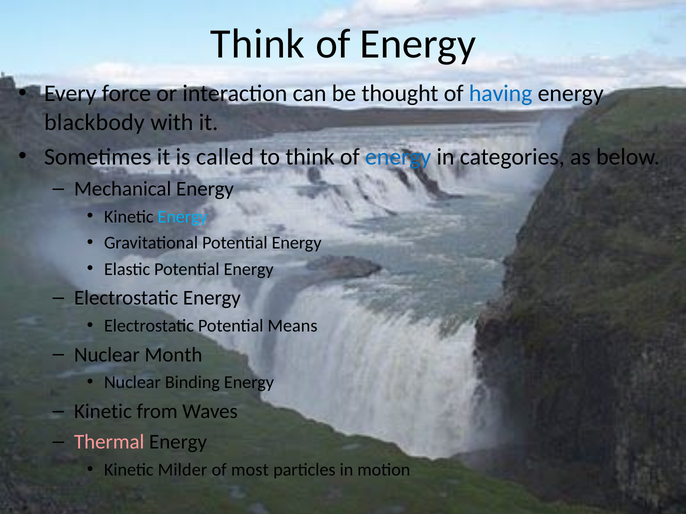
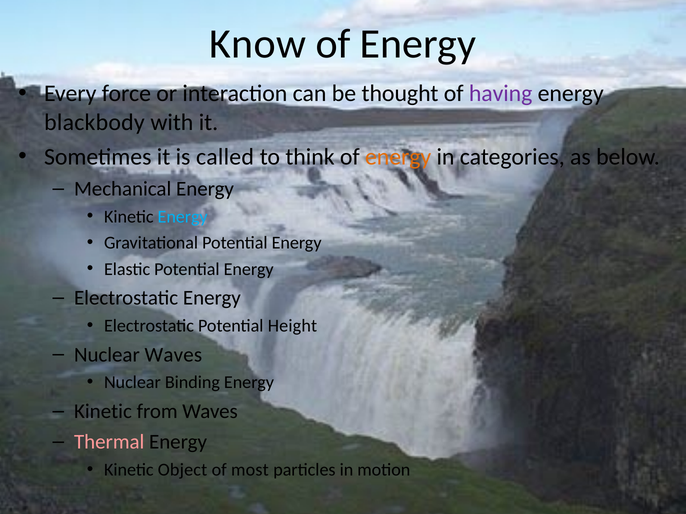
Think: Think -> Know (258, 44)
having colour: blue -> purple (501, 94)
energy colour: blue -> orange (398, 157)
Means: Means -> Height (292, 326)
Nuclear Month: Month -> Waves (173, 355)
Milder: Milder -> Object (183, 470)
